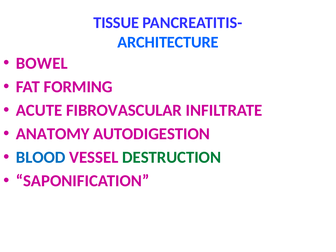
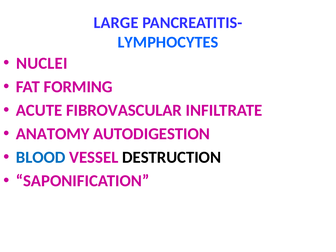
TISSUE: TISSUE -> LARGE (116, 23)
ARCHITECTURE: ARCHITECTURE -> LYMPHOCYTES (168, 42)
BOWEL: BOWEL -> NUCLEI (42, 63)
DESTRUCTION colour: green -> black (172, 157)
